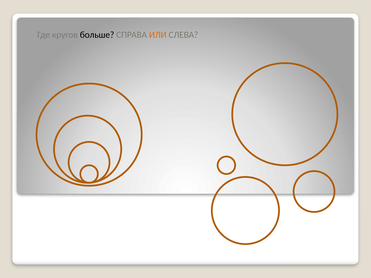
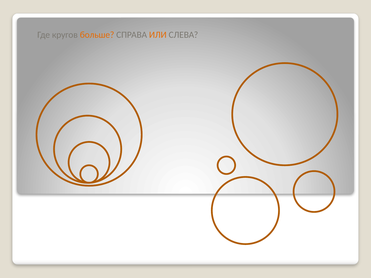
больше colour: black -> orange (97, 35)
